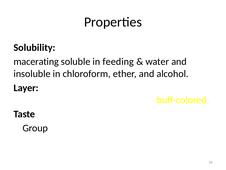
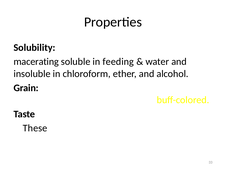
Layer: Layer -> Grain (26, 88)
Group: Group -> These (35, 128)
